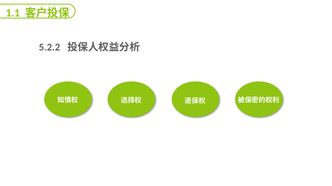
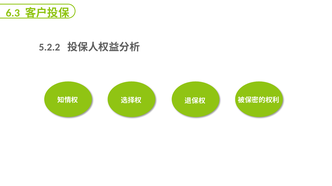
1.1: 1.1 -> 6.3 (13, 13)
